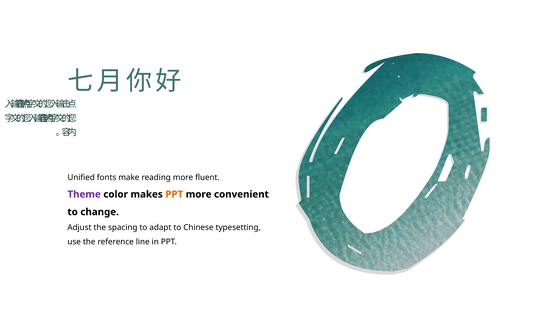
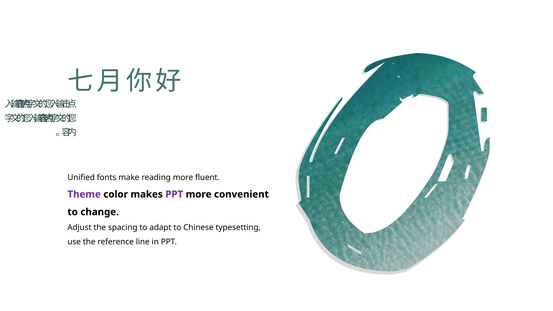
PPT colour: orange -> purple (174, 194)
